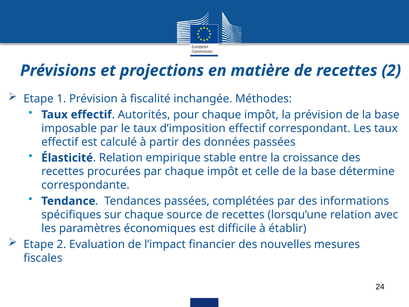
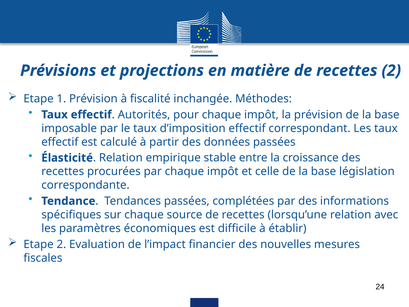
détermine: détermine -> législation (367, 171)
